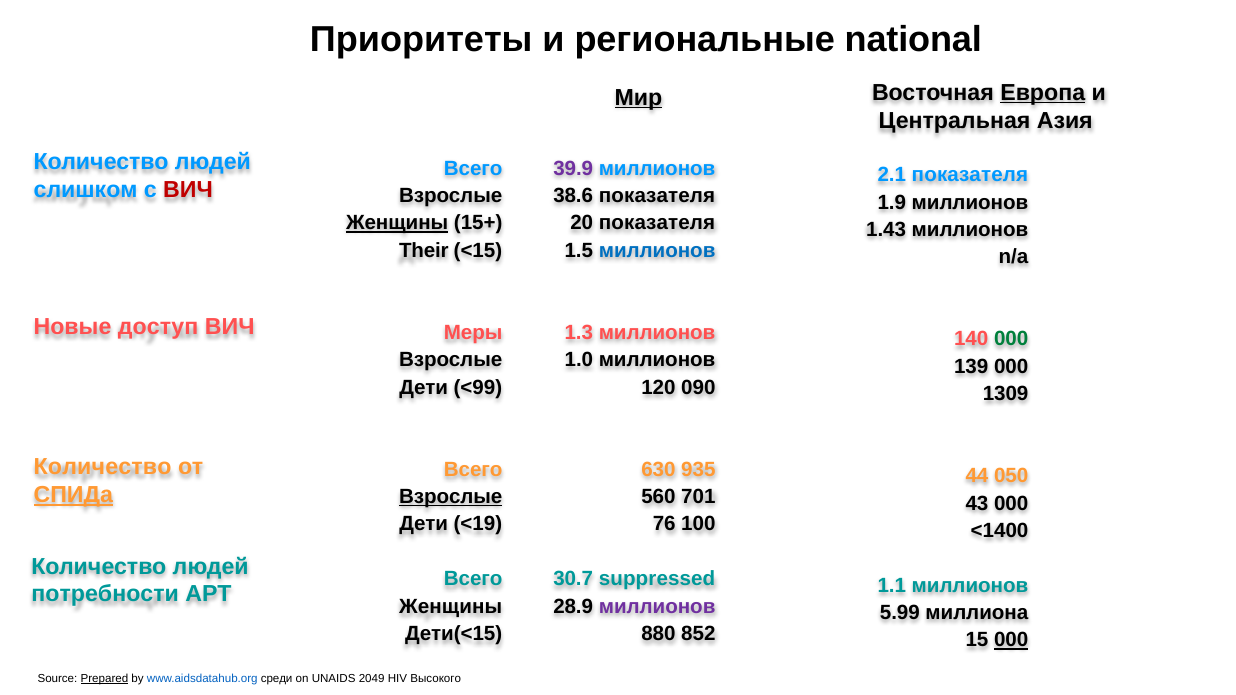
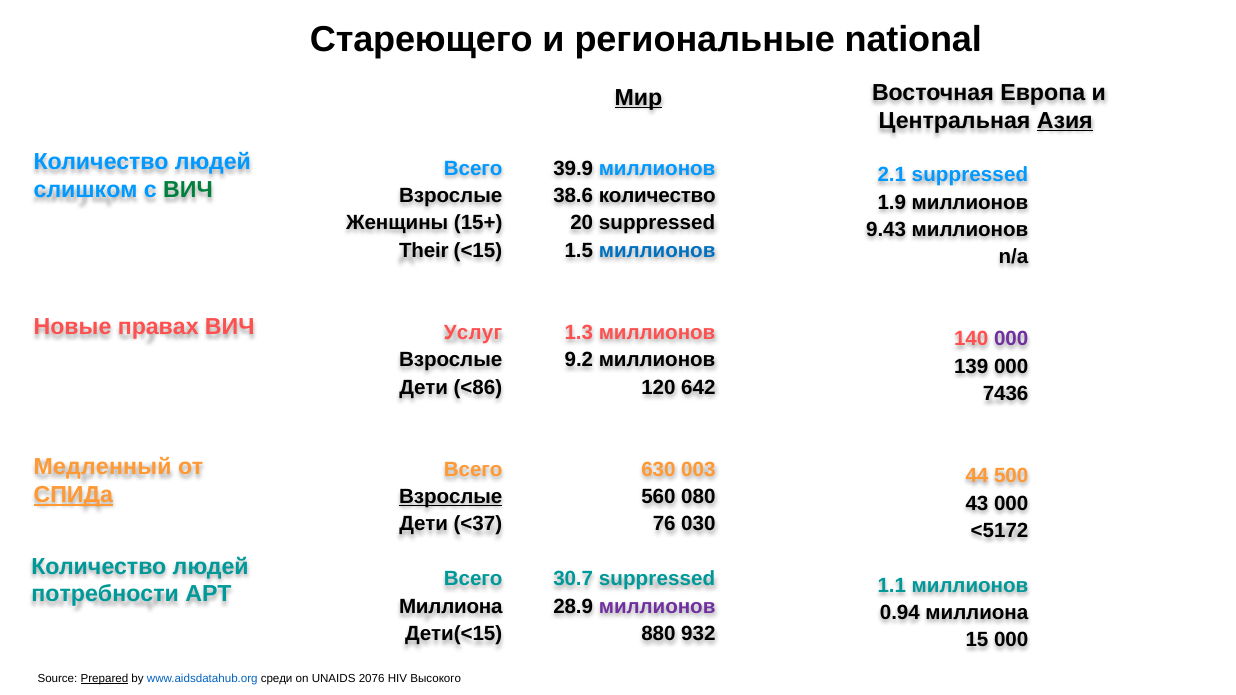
Приоритеты: Приоритеты -> Стареющего (421, 39)
Европа underline: present -> none (1043, 93)
Азия underline: none -> present (1065, 121)
39.9 colour: purple -> black (573, 168)
2.1 показателя: показателя -> suppressed (970, 175)
ВИЧ colour: red -> green (188, 190)
38.6 показателя: показателя -> количество (657, 196)
Женщины underline: present -> none (397, 223)
20 показателя: показателя -> suppressed (657, 223)
1.43: 1.43 -> 9.43 (886, 230)
доступ: доступ -> правах (158, 327)
Меры: Меры -> Услуг (473, 333)
000 colour: green -> purple (1011, 339)
1.0: 1.0 -> 9.2 (579, 360)
<99: <99 -> <86 (478, 387)
090: 090 -> 642 (698, 387)
1309: 1309 -> 7436 (1006, 394)
Количество: Количество -> Медленный (103, 467)
935: 935 -> 003 (698, 470)
050: 050 -> 500 (1011, 476)
701: 701 -> 080 (698, 497)
<19: <19 -> <37 (478, 524)
100: 100 -> 030 (698, 524)
<1400: <1400 -> <5172 (1000, 531)
Женщины: Женщины -> Миллиона (451, 606)
5.99: 5.99 -> 0.94 (900, 613)
852: 852 -> 932 (698, 634)
000 underline: present -> none (1011, 640)
2049: 2049 -> 2076 (372, 679)
